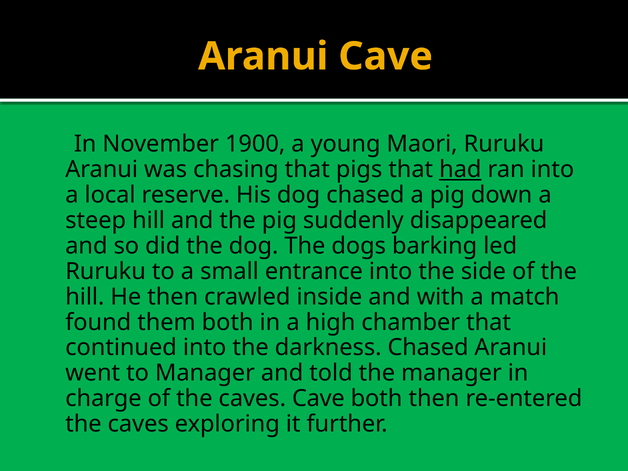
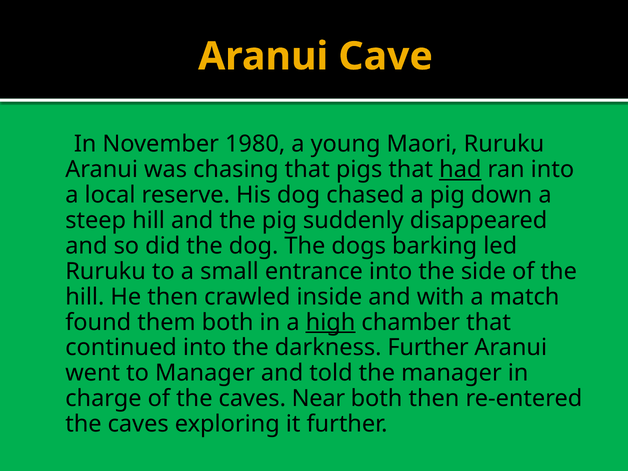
1900: 1900 -> 1980 (255, 144)
high underline: none -> present (331, 322)
darkness Chased: Chased -> Further (428, 348)
caves Cave: Cave -> Near (318, 399)
